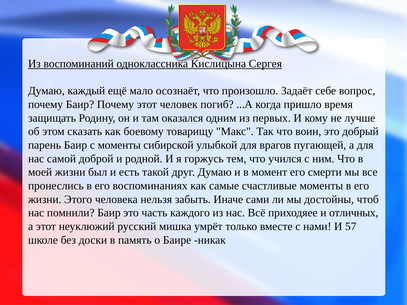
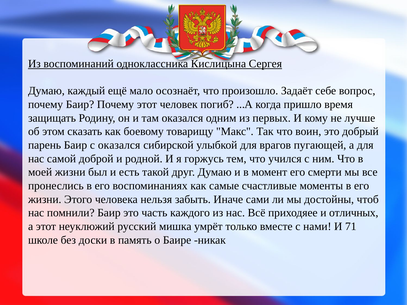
с моменты: моменты -> оказался (119, 145)
57: 57 -> 71 (351, 227)
